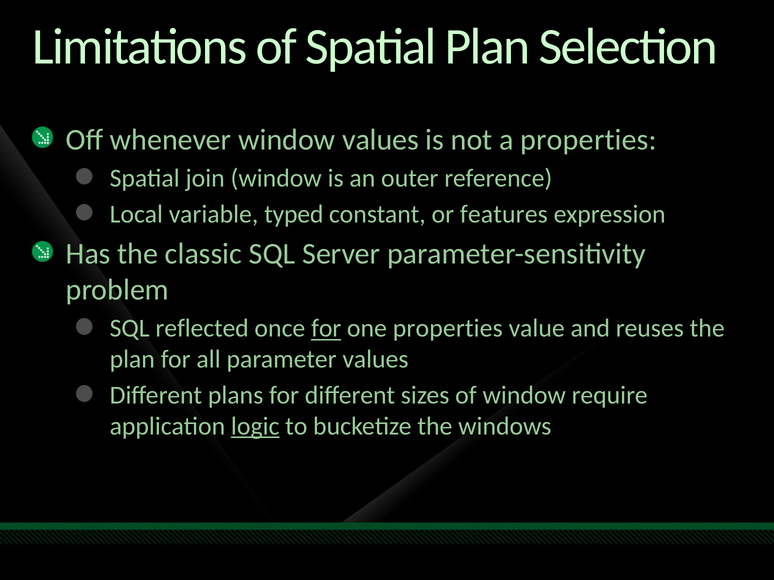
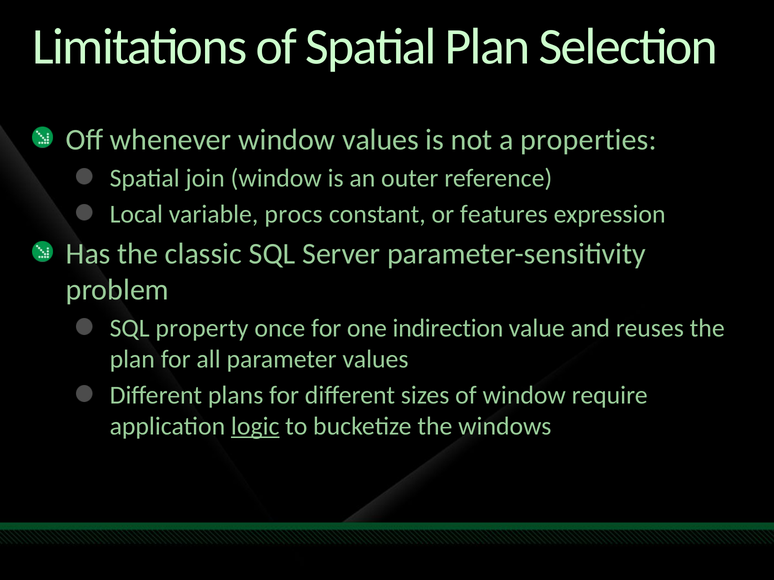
typed: typed -> procs (294, 214)
reflected: reflected -> property (202, 329)
for underline: present -> none (326, 329)
one properties: properties -> indirection (448, 329)
